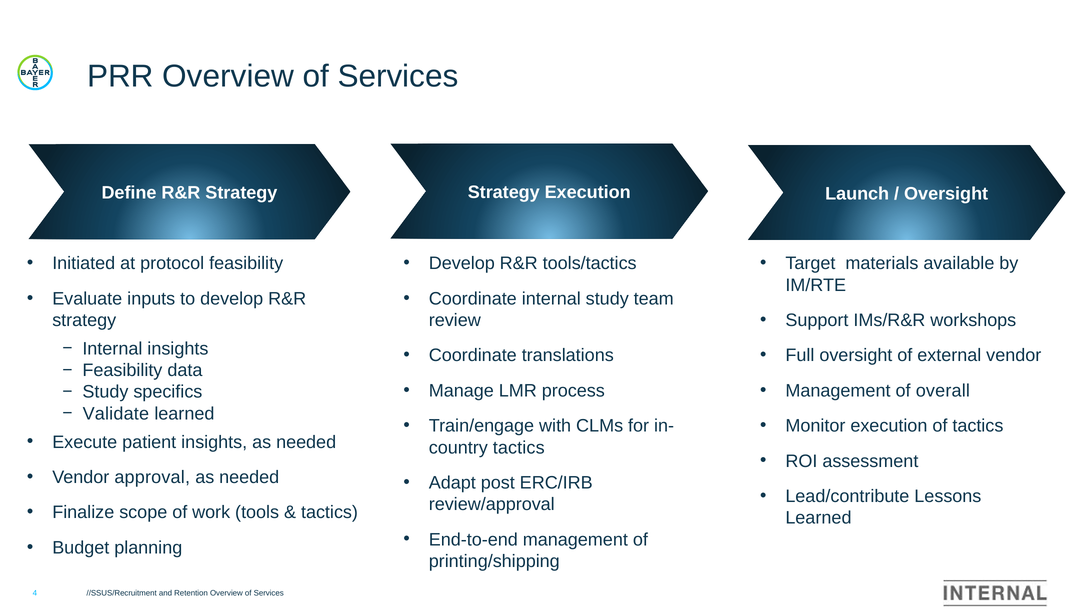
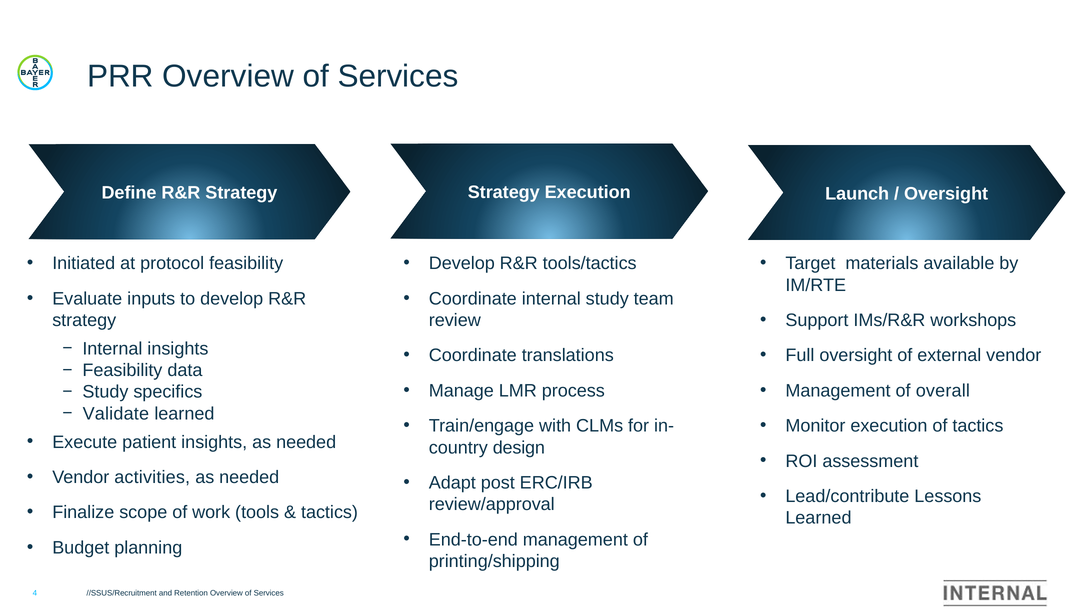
tactics: tactics -> design (519, 448)
approval: approval -> activities (152, 477)
